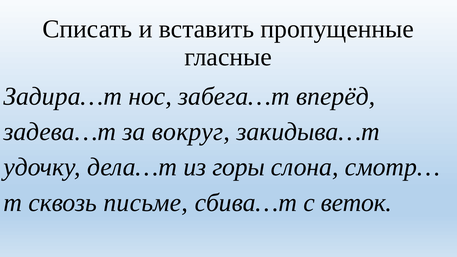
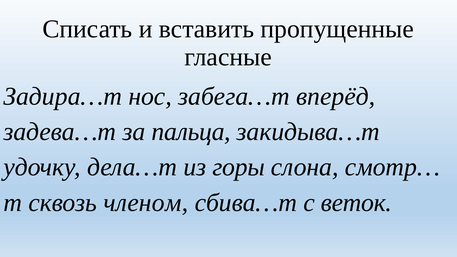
вокруг: вокруг -> пальца (191, 132)
письме: письме -> членом (146, 203)
